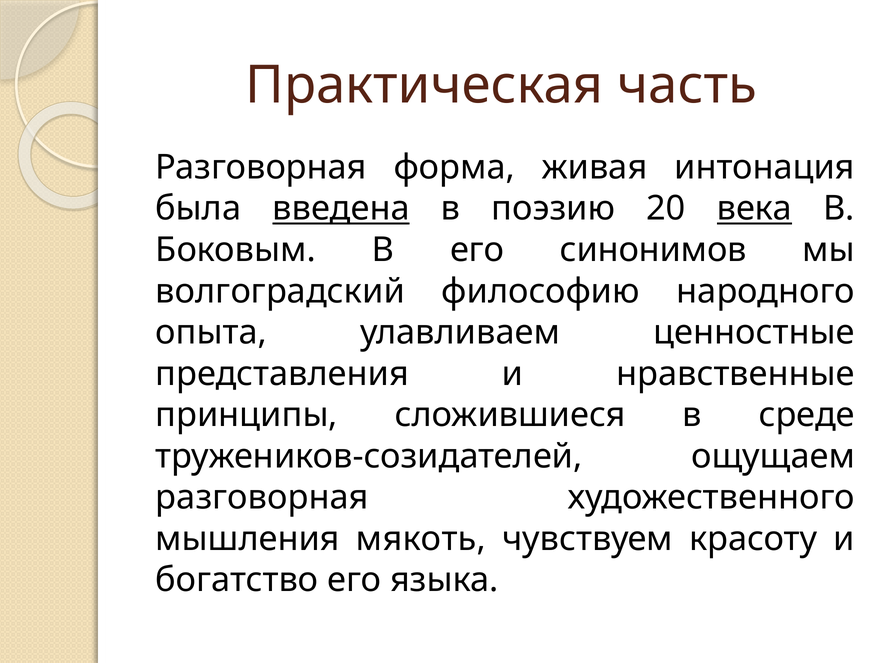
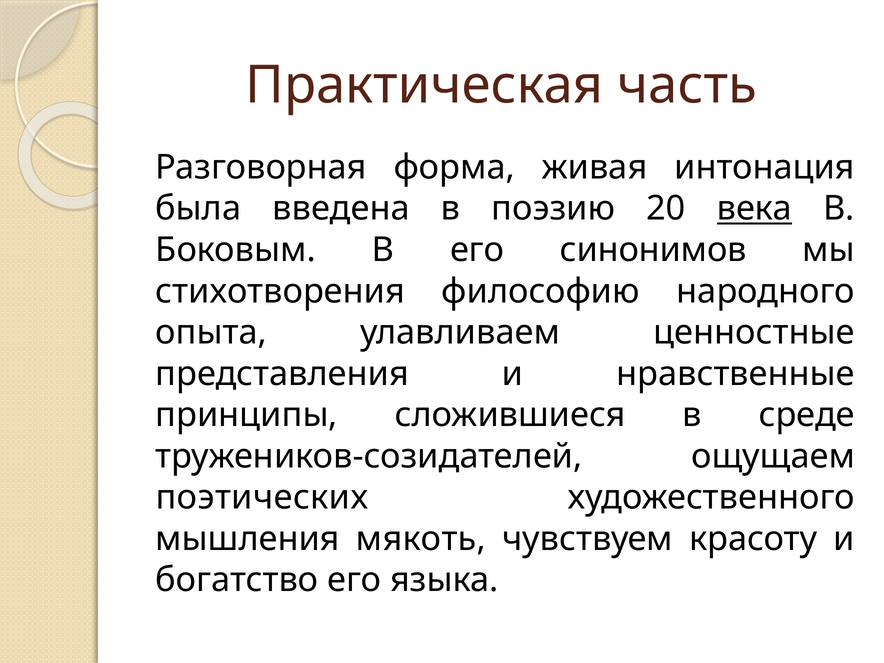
введена underline: present -> none (341, 209)
волгоградский: волгоградский -> стихотворения (280, 291)
разговорная: разговорная -> поэтических (262, 498)
